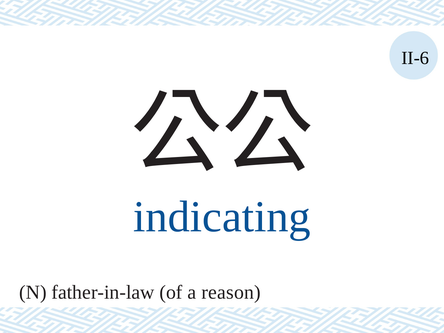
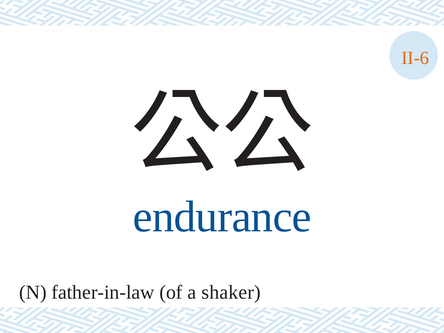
II-6 colour: black -> orange (415, 58)
indicating: indicating -> endurance (222, 217)
reason: reason -> shaker (231, 292)
